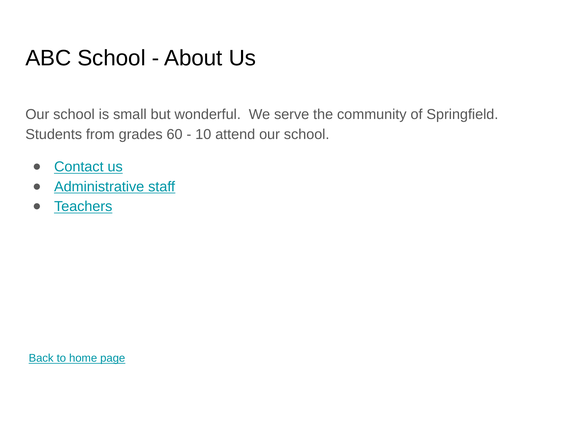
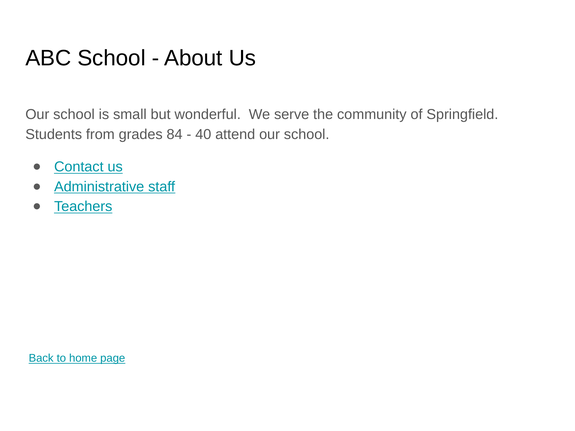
60: 60 -> 84 (175, 134)
10: 10 -> 40 (203, 134)
